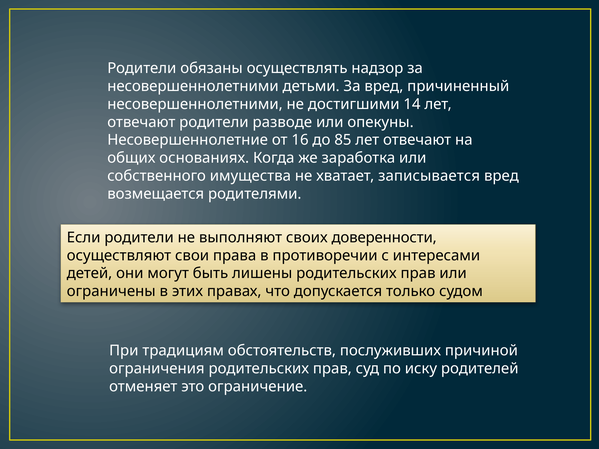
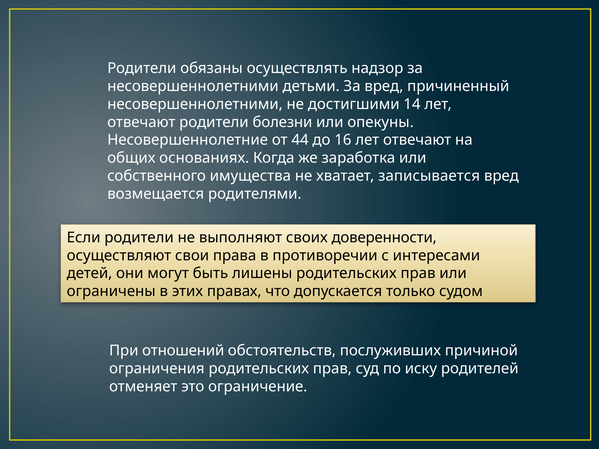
разводе: разводе -> болезни (282, 122)
16: 16 -> 44 (300, 140)
85: 85 -> 16 (343, 140)
традициям: традициям -> отношений (183, 351)
